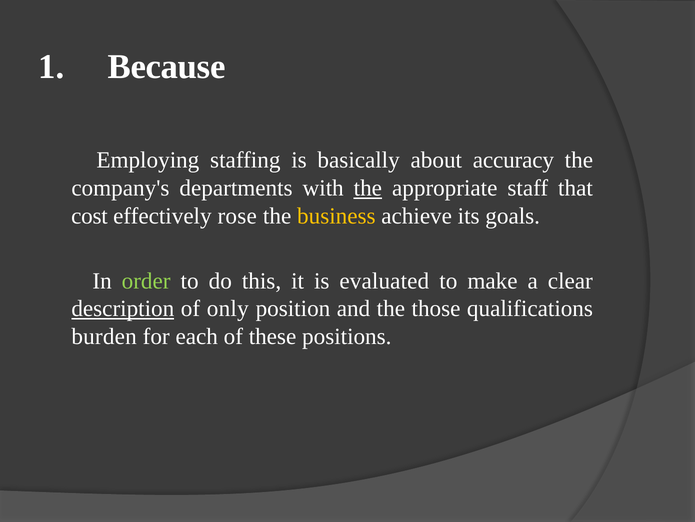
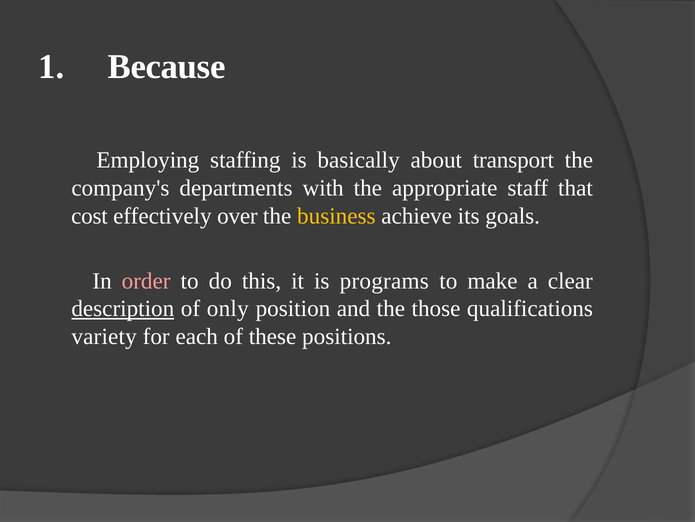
accuracy: accuracy -> transport (513, 160)
the underline: present -> none (368, 188)
rose: rose -> over (237, 216)
order colour: light green -> pink (146, 281)
evaluated: evaluated -> programs (384, 281)
burden: burden -> variety (104, 336)
